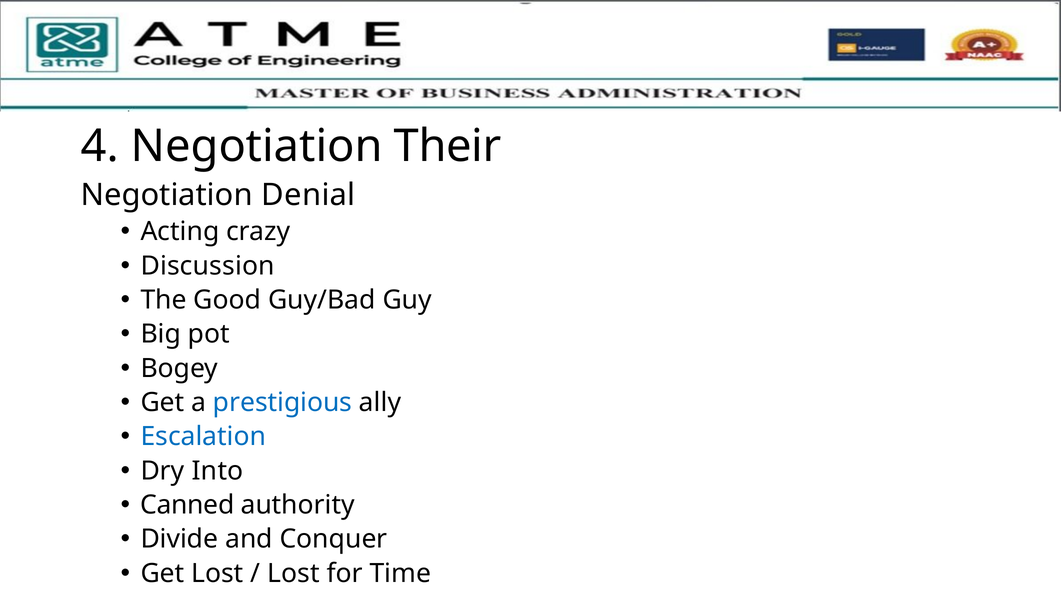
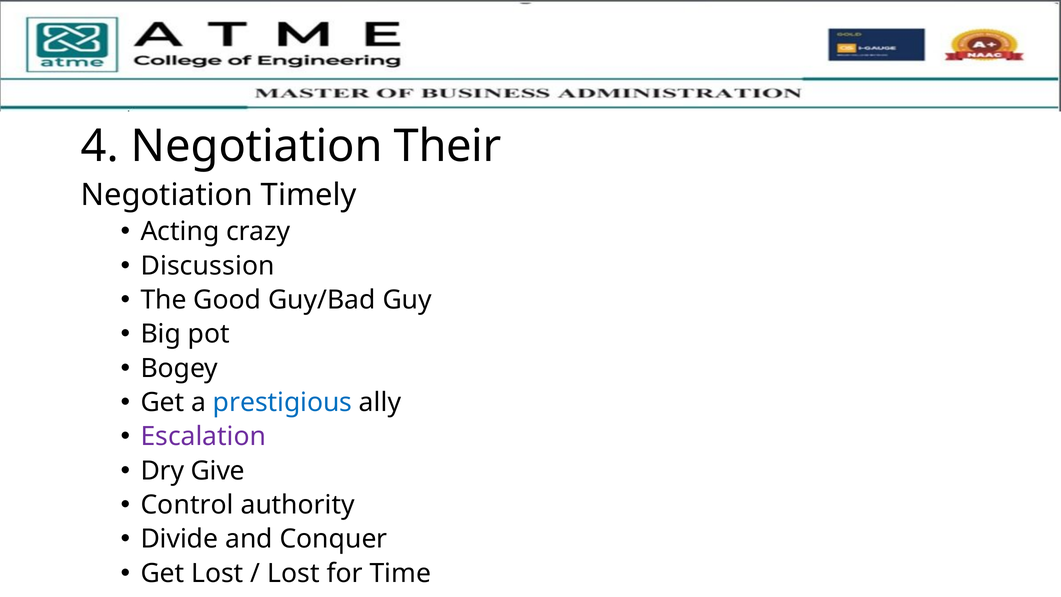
Denial: Denial -> Timely (309, 195)
Escalation colour: blue -> purple (203, 437)
Into: Into -> Give (218, 471)
Canned: Canned -> Control (187, 505)
